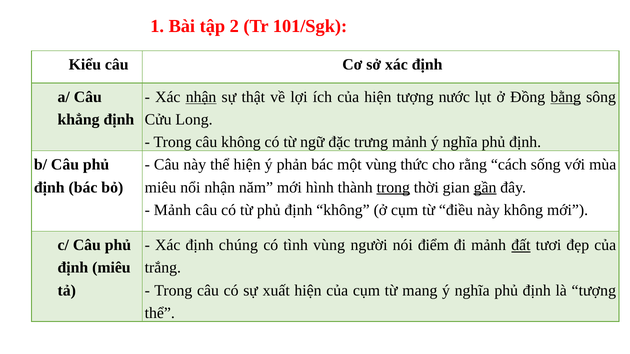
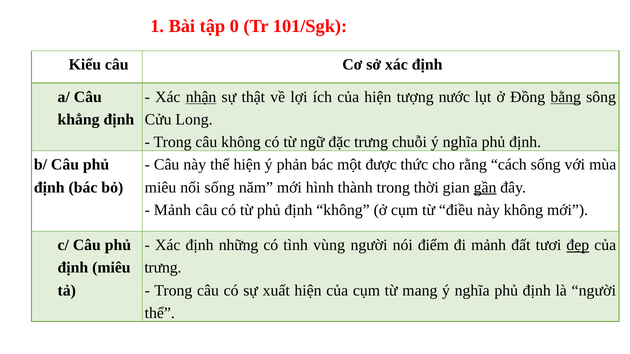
2: 2 -> 0 (234, 26)
trưng mảnh: mảnh -> chuỗi (409, 142)
một vùng: vùng -> được (381, 165)
nổi nhận: nhận -> sống (220, 188)
trong underline: present -> none (393, 188)
chúng: chúng -> những (239, 245)
đất underline: present -> none (521, 245)
đẹp underline: none -> present (578, 245)
trắng: trắng -> trưng (163, 268)
là tượng: tượng -> người (594, 291)
